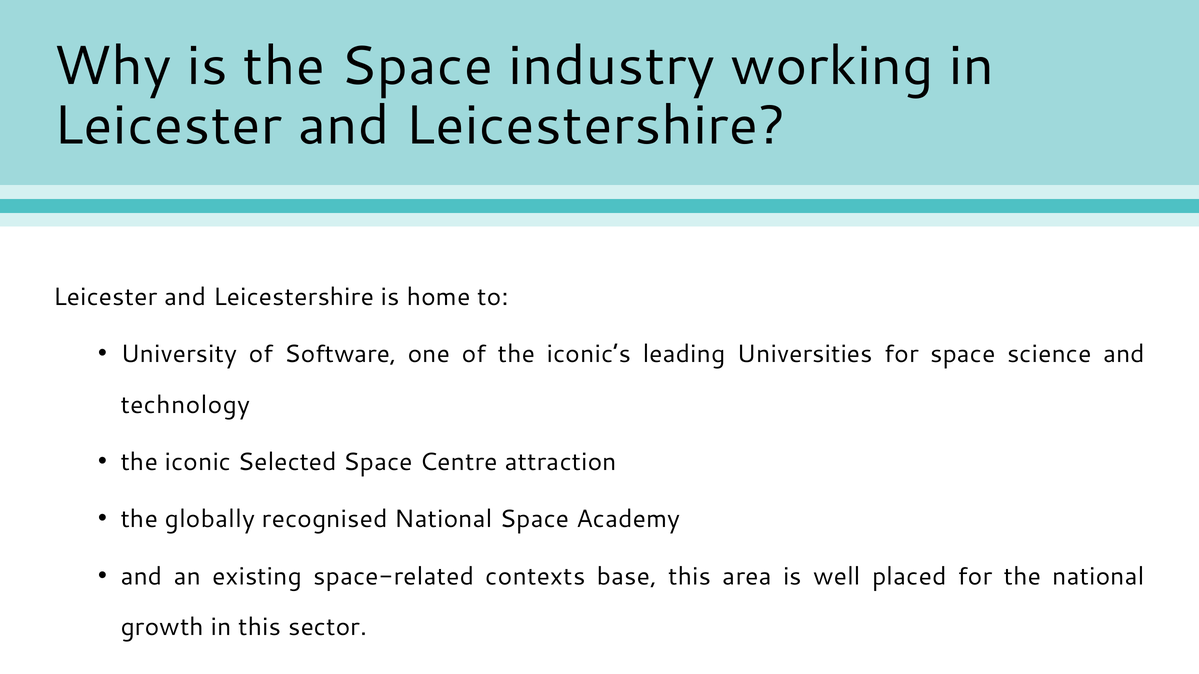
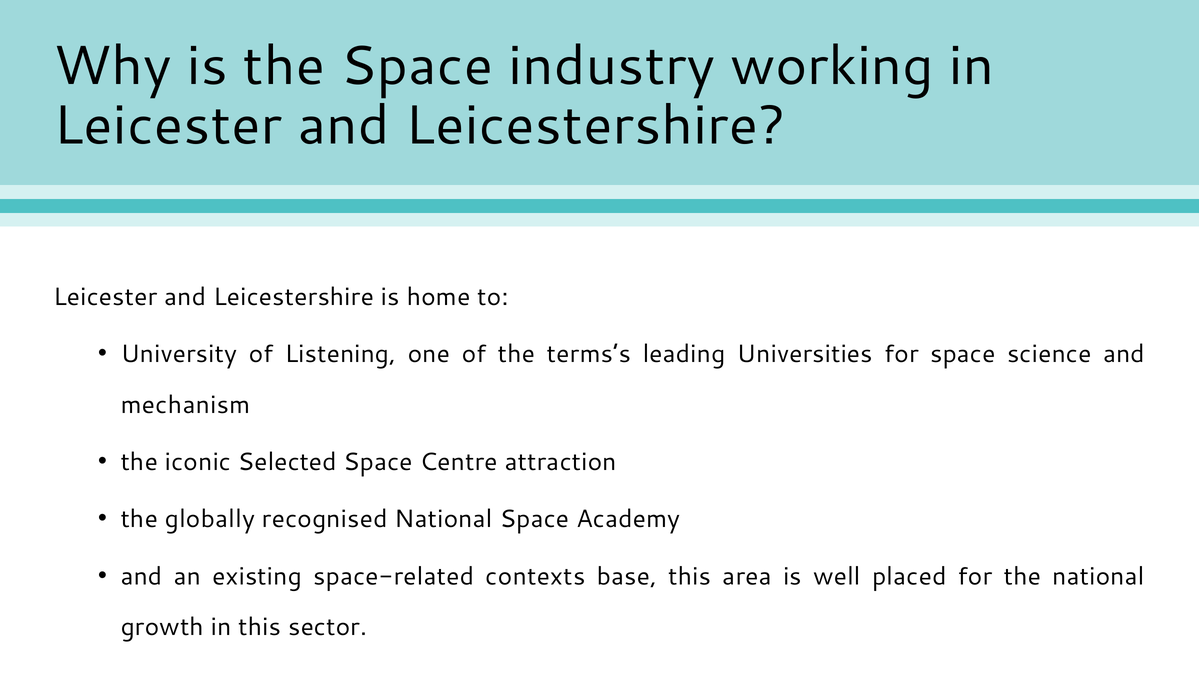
Software: Software -> Listening (340, 354)
iconic’s: iconic’s -> terms’s (589, 354)
technology: technology -> mechanism (186, 405)
